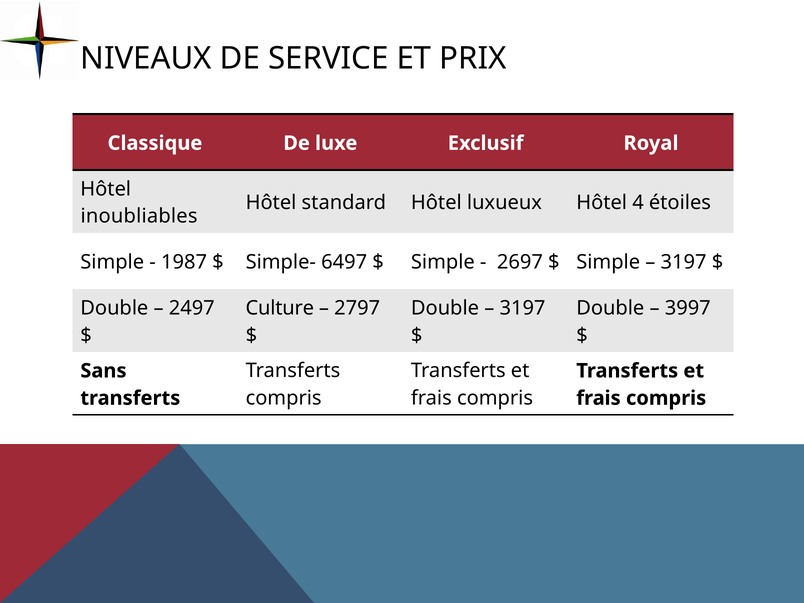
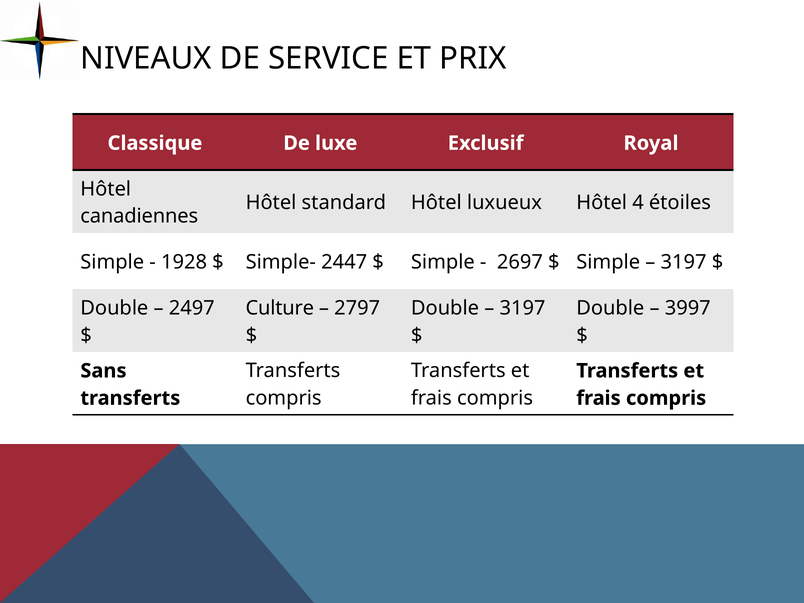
inoubliables: inoubliables -> canadiennes (139, 216)
1987: 1987 -> 1928 (184, 262)
6497: 6497 -> 2447 (344, 262)
